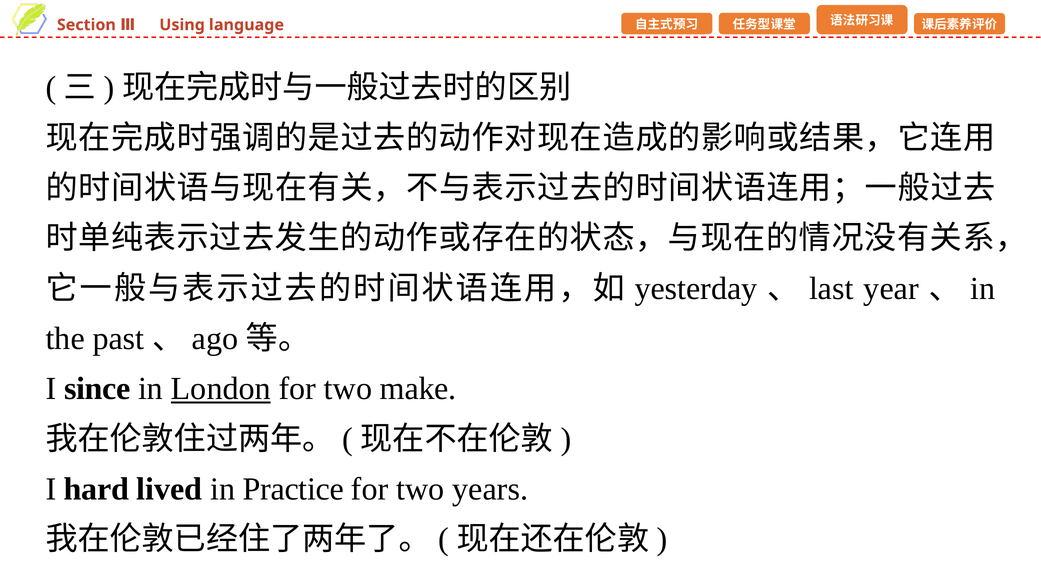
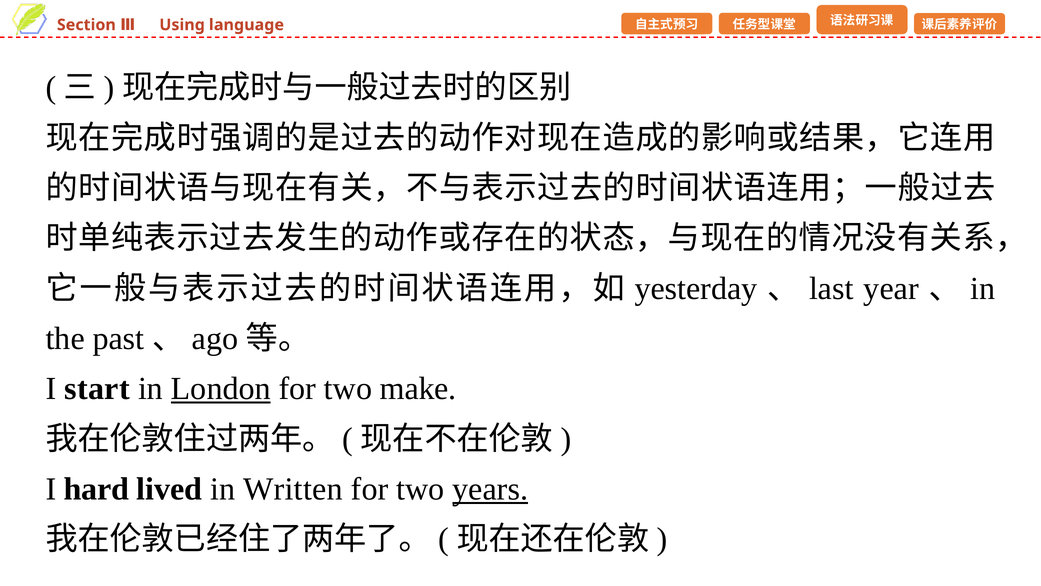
since: since -> start (97, 388)
Practice: Practice -> Written (293, 489)
years underline: none -> present (490, 489)
